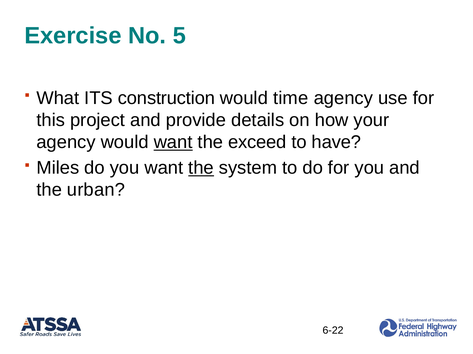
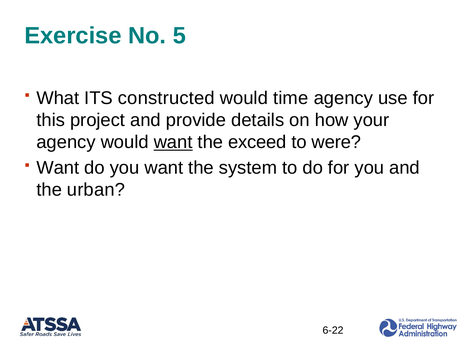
construction: construction -> constructed (166, 98)
have: have -> were (336, 142)
Miles: Miles -> Want (58, 168)
the underline: present -> none (201, 168)
